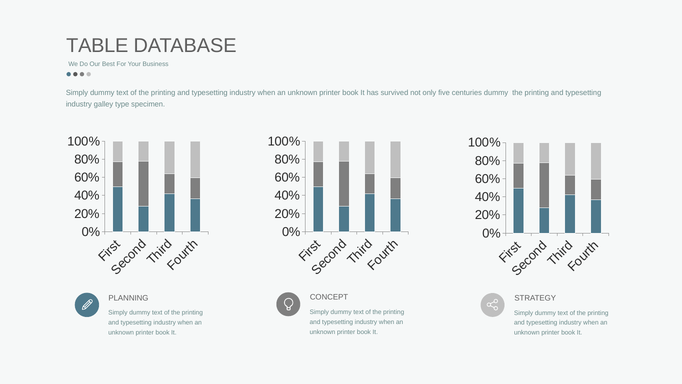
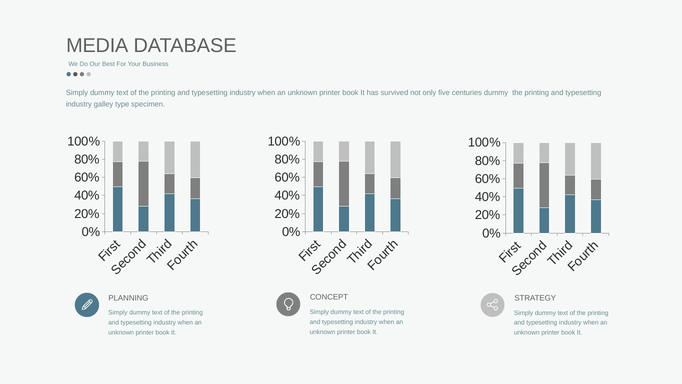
TABLE: TABLE -> MEDIA (97, 46)
